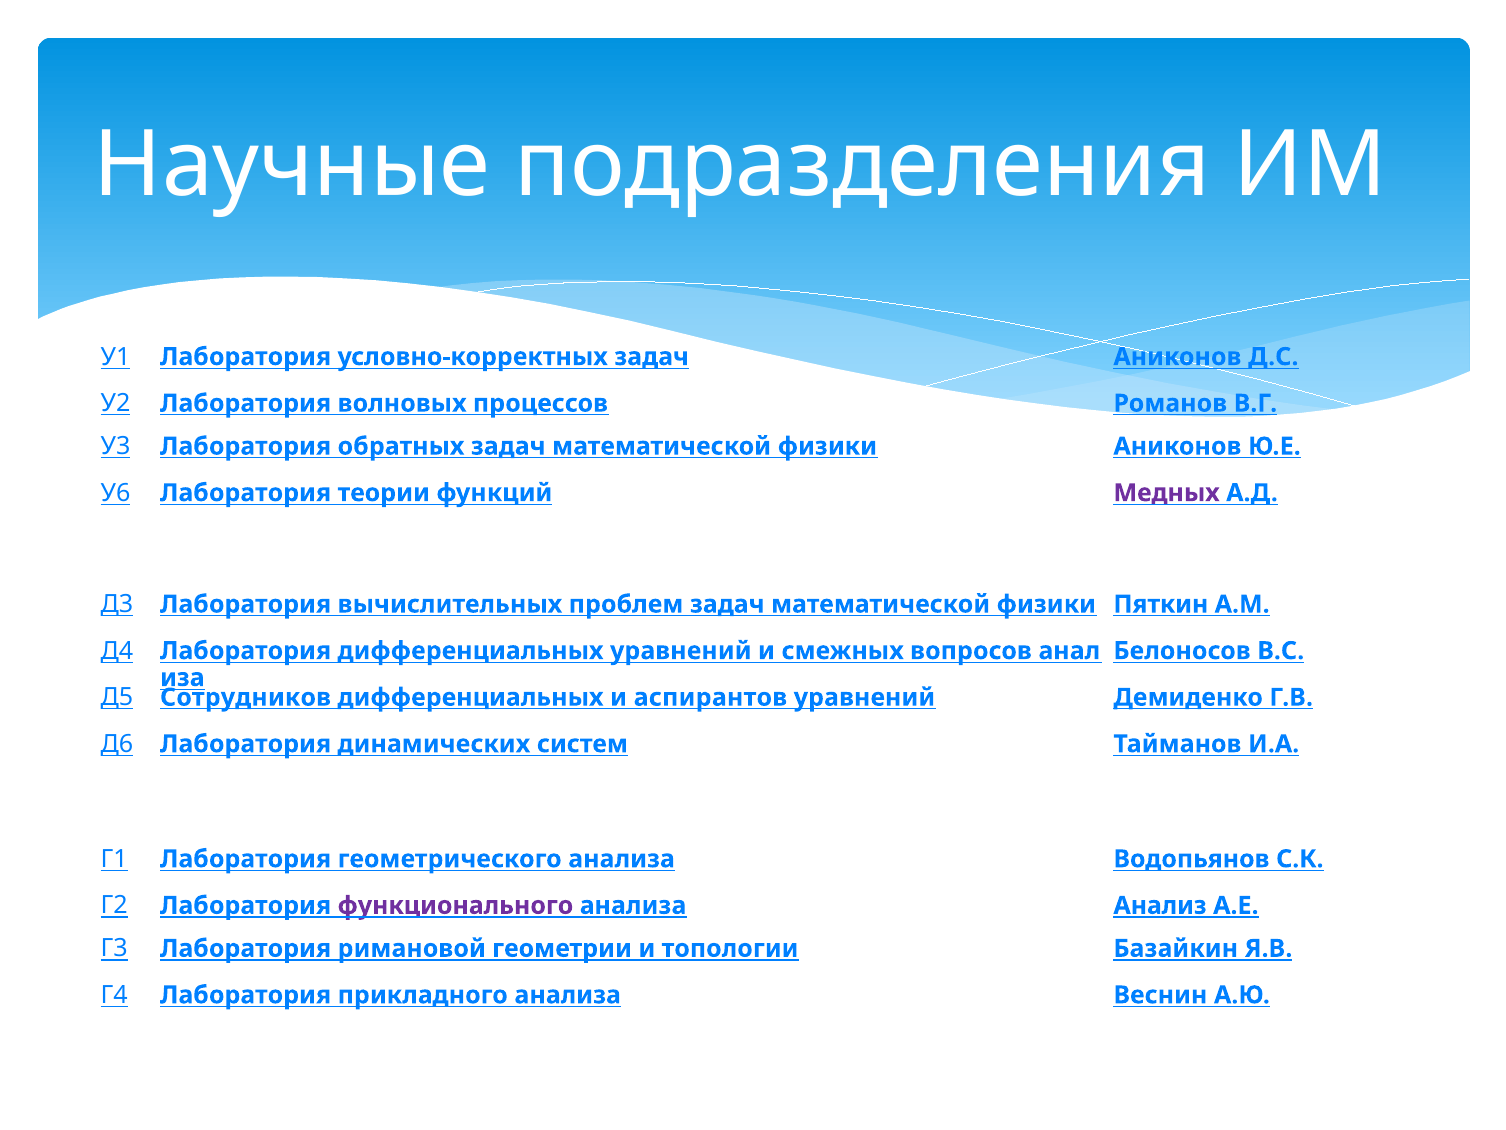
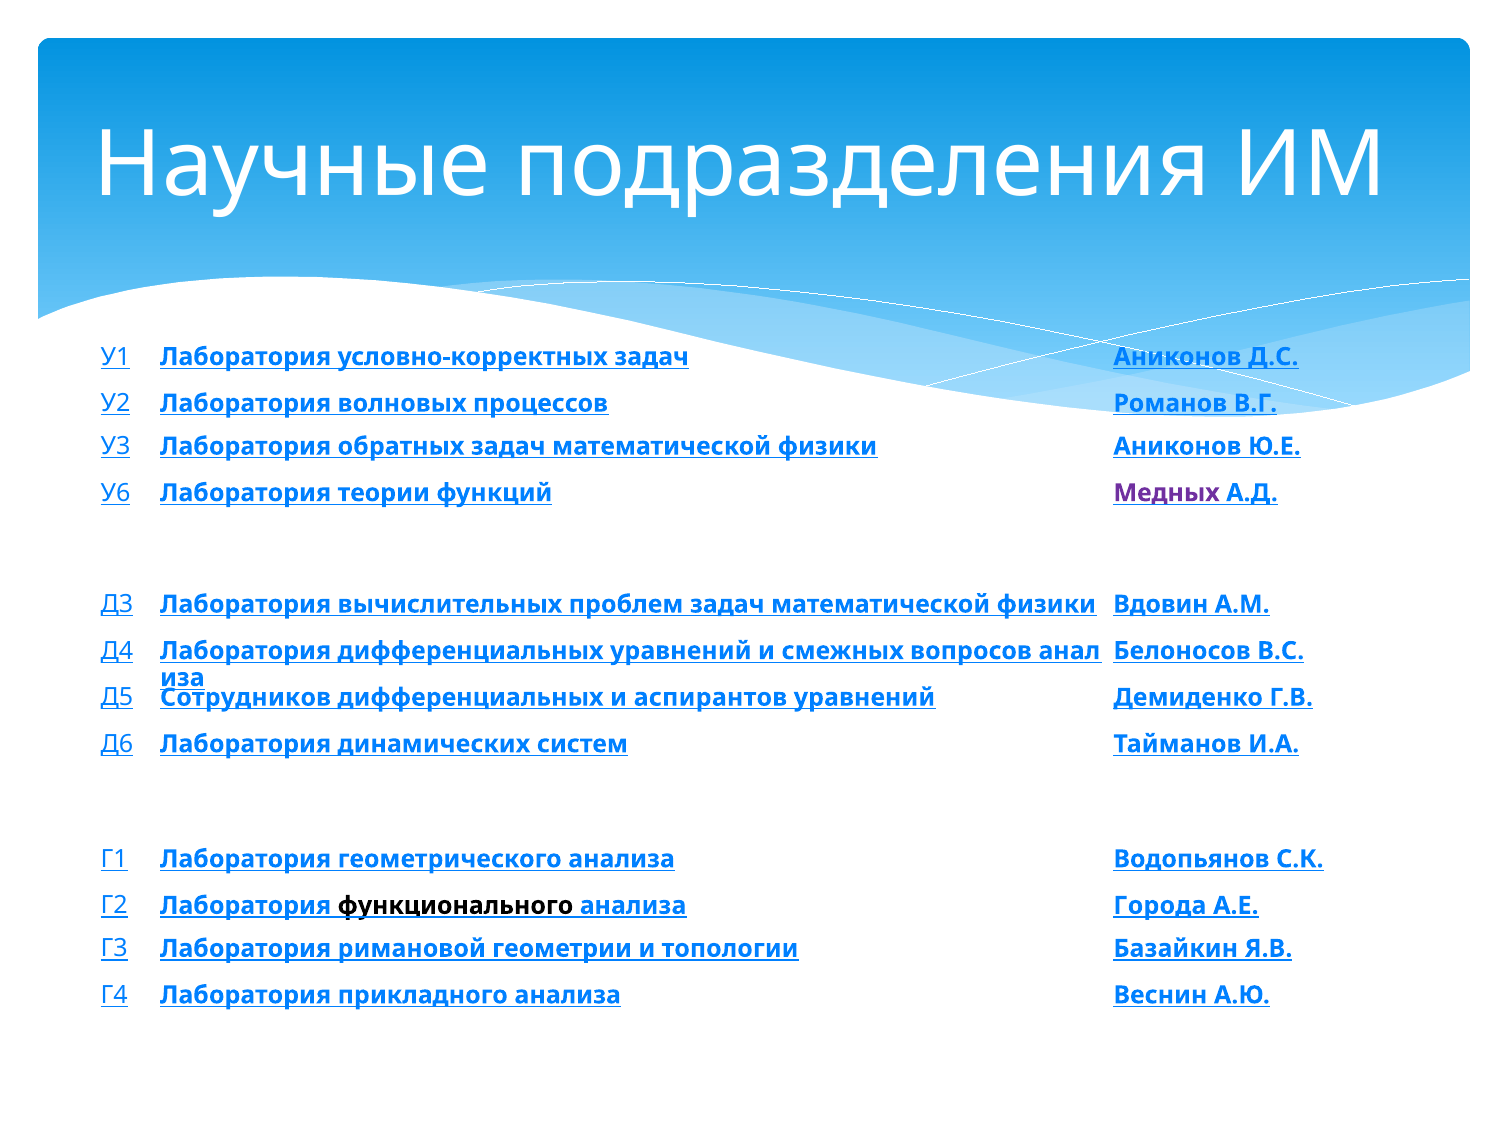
Пяткин: Пяткин -> Вдовин (1161, 604)
функционального colour: purple -> black (455, 905)
Анализ: Анализ -> Города (1160, 905)
